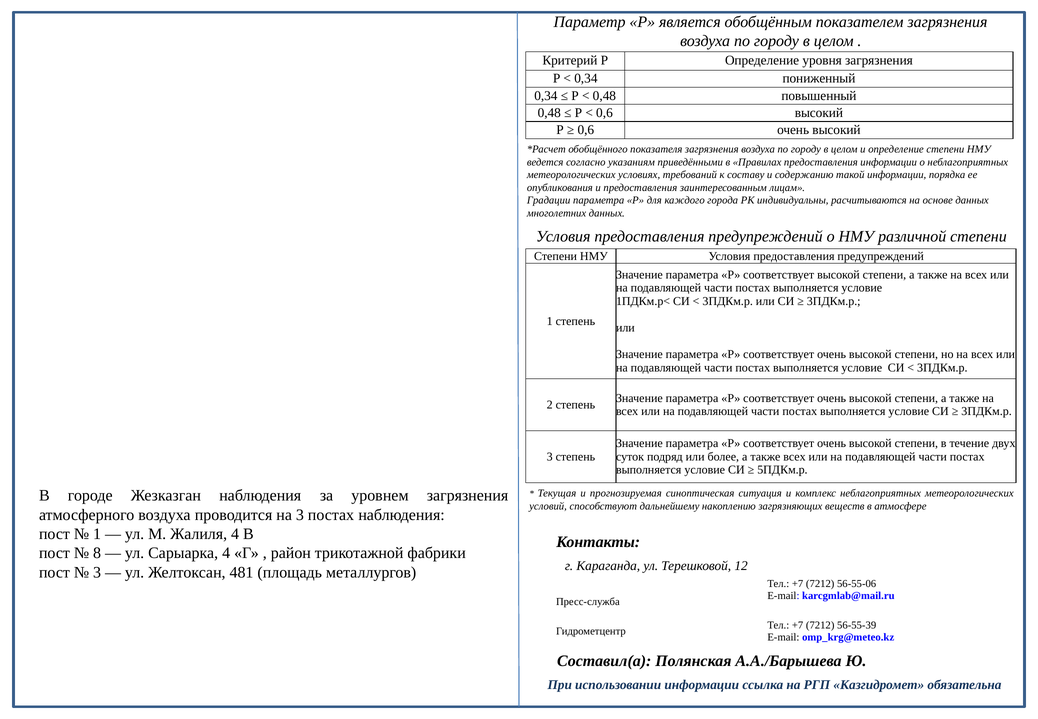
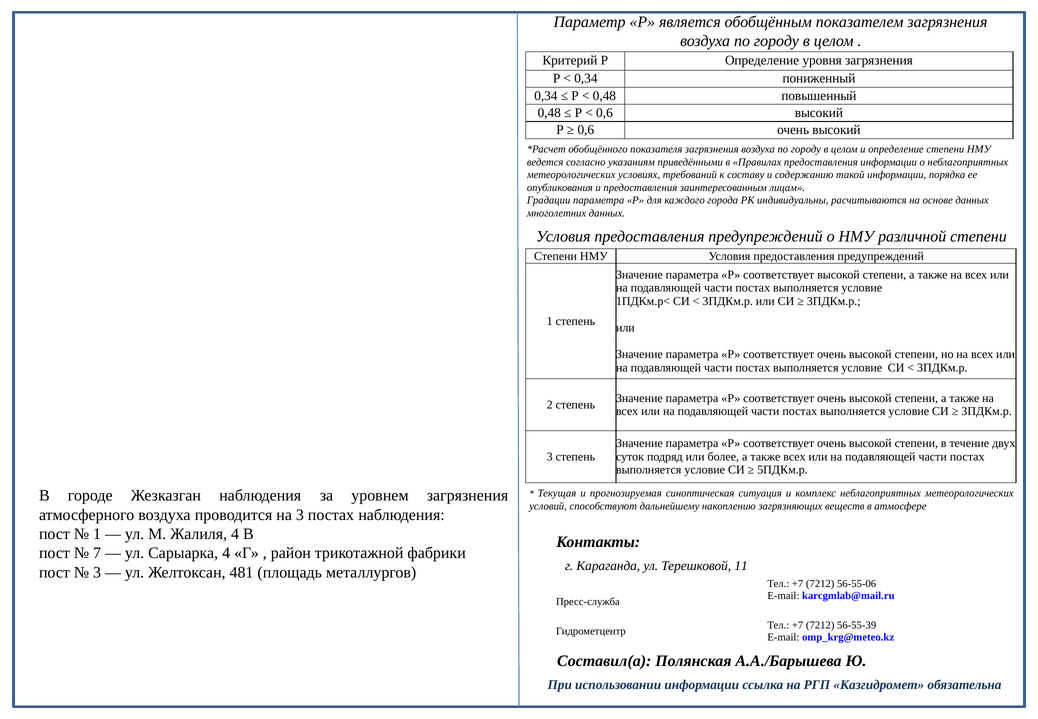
8: 8 -> 7 (97, 553)
12: 12 -> 11 (741, 565)
